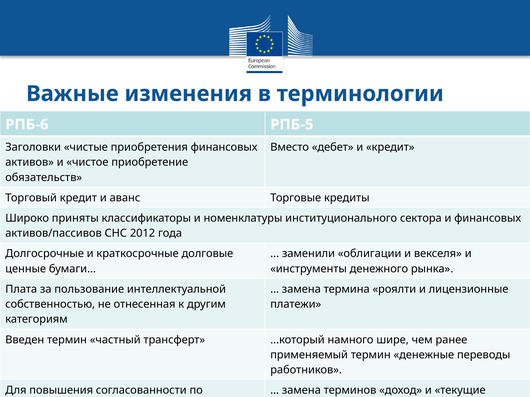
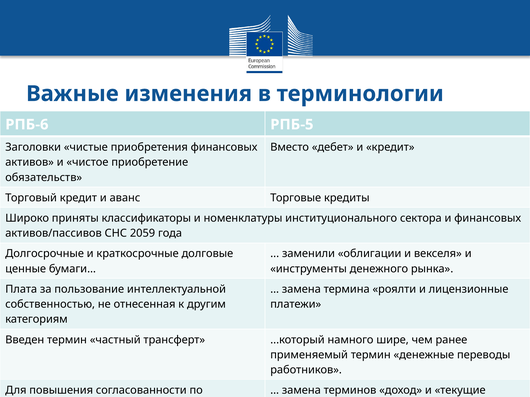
2012: 2012 -> 2059 (143, 234)
